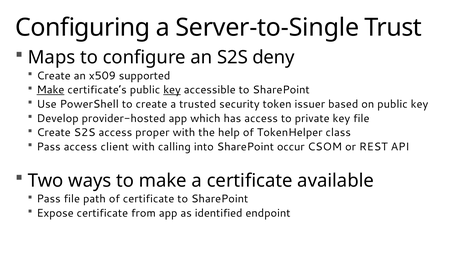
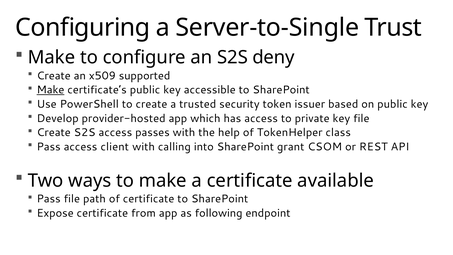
Maps: Maps -> Make (52, 57)
key underline: present -> none (172, 90)
proper: proper -> passes (152, 132)
occur: occur -> grant (291, 147)
identified: identified -> following (219, 213)
